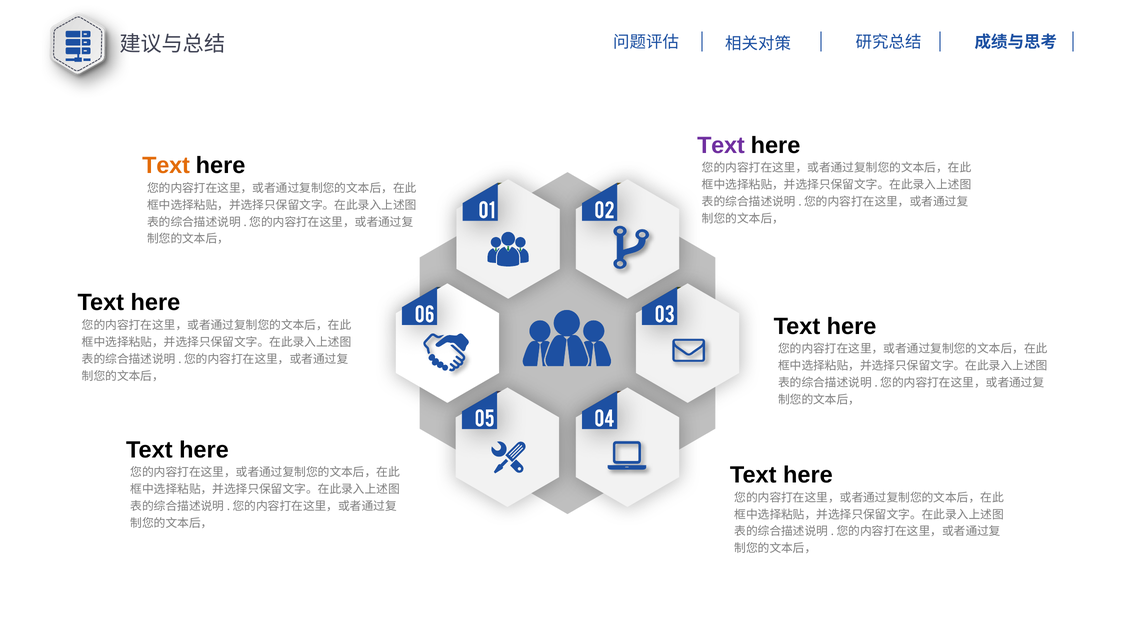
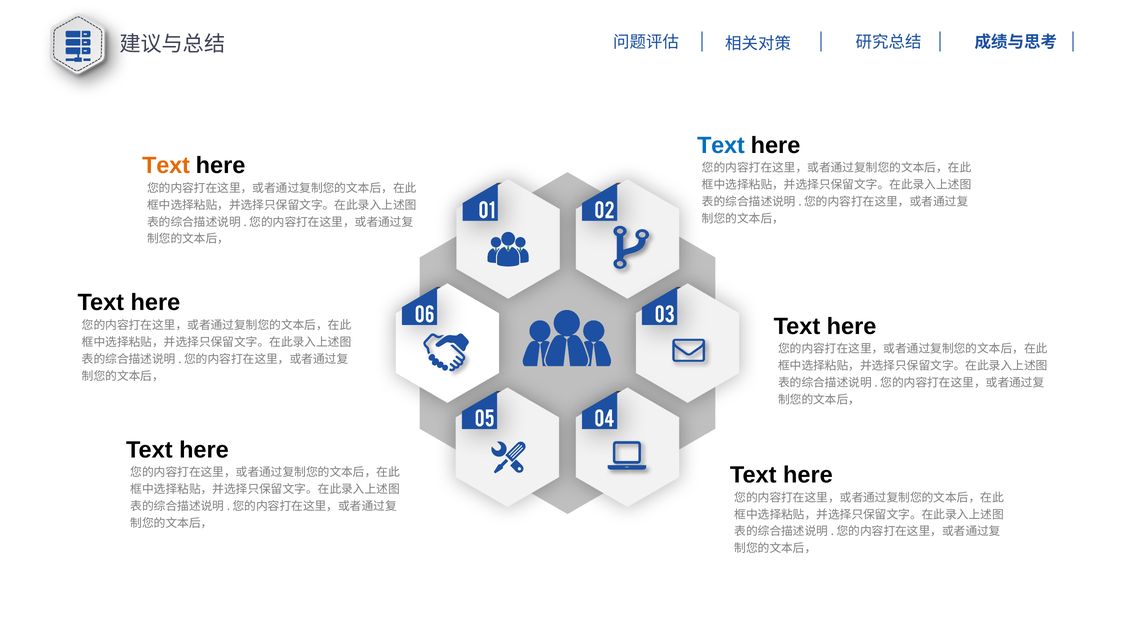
Text colour: purple -> blue (721, 145)
